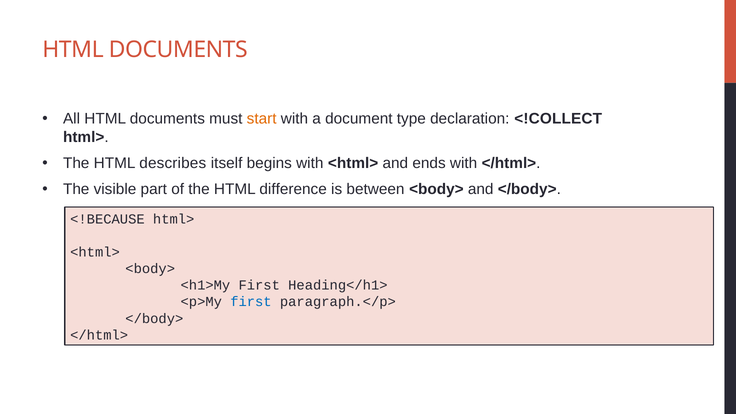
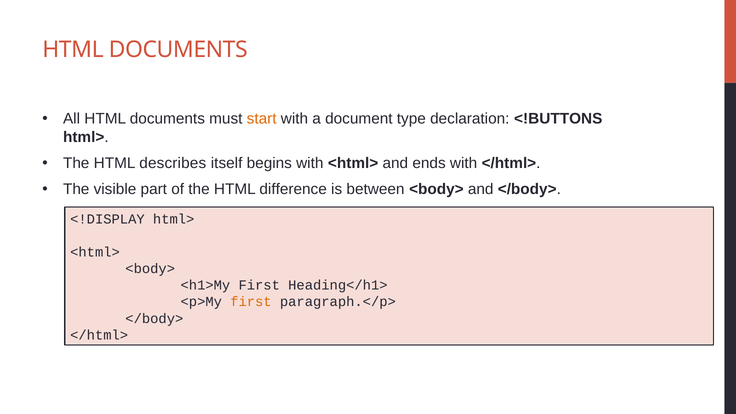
<!COLLECT: <!COLLECT -> <!BUTTONS (558, 119)
<!BECAUSE: <!BECAUSE -> <!DISPLAY (107, 219)
first colour: blue -> orange (251, 302)
